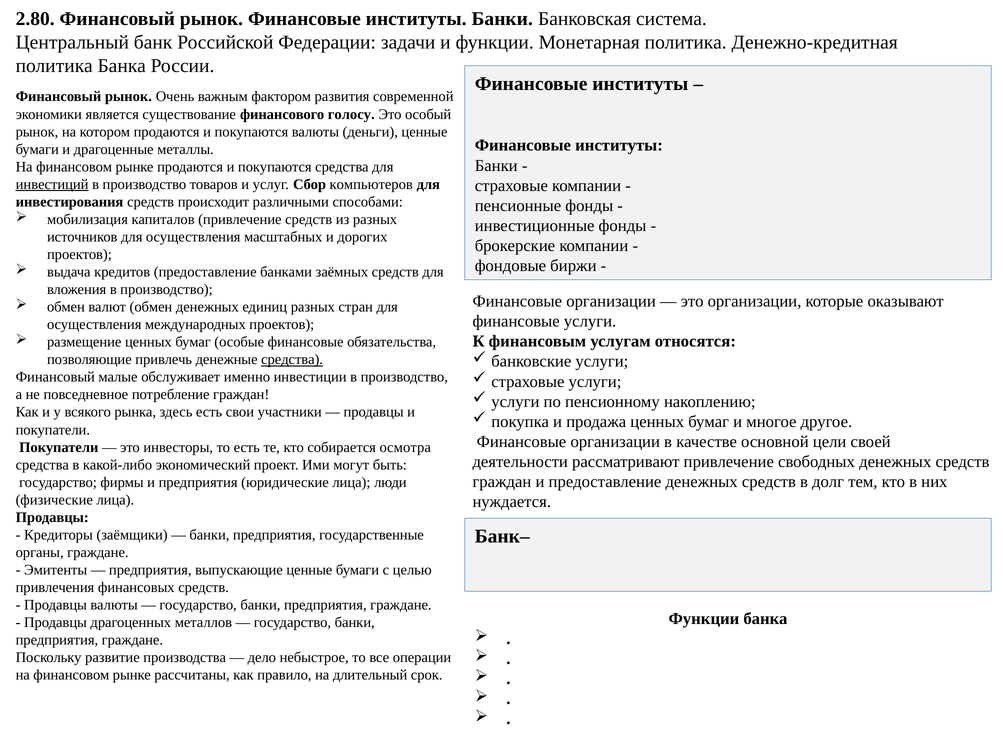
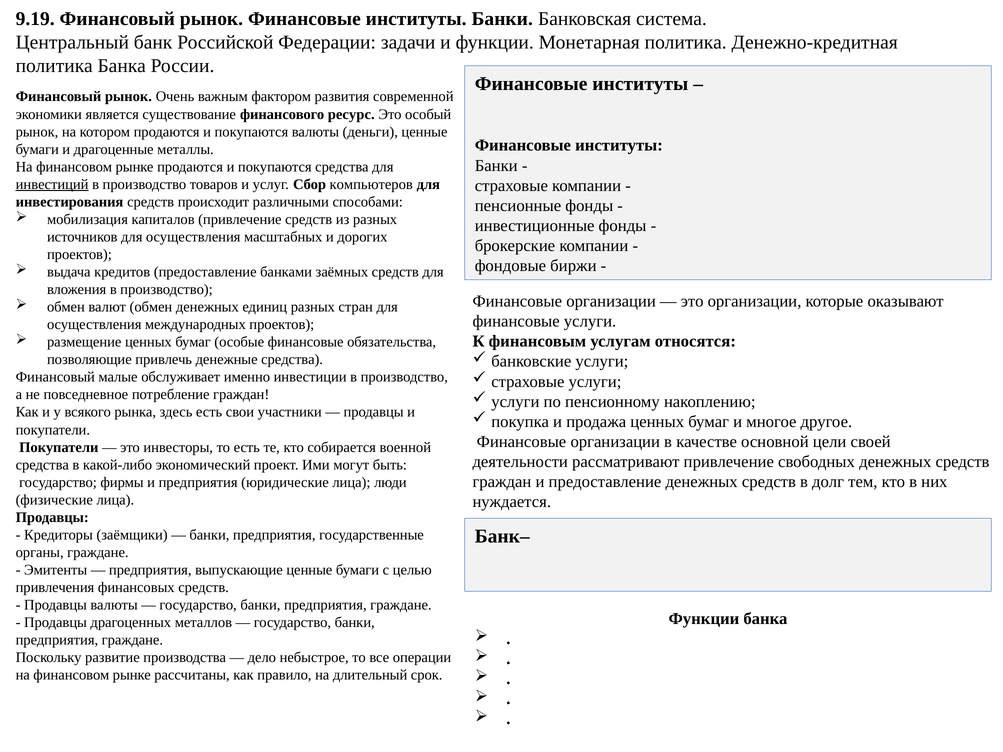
2.80: 2.80 -> 9.19 (35, 19)
голосу: голосу -> ресурс (351, 114)
средства underline: present -> none (292, 360)
осмотра: осмотра -> военной (405, 447)
